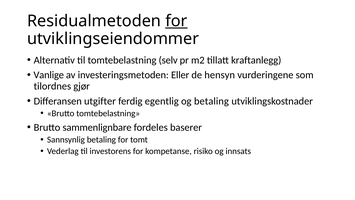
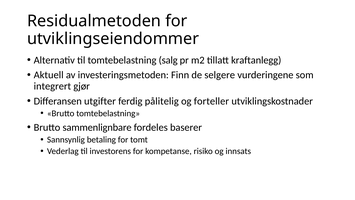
for underline: present -> none (176, 21)
selv: selv -> salg (168, 60)
Vanlige: Vanlige -> Aktuell (49, 75)
Eller: Eller -> Finn (180, 75)
hensyn: hensyn -> selgere (220, 75)
tilordnes: tilordnes -> integrert (52, 86)
egentlig: egentlig -> pålitelig (162, 101)
og betaling: betaling -> forteller (211, 101)
